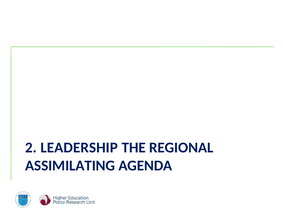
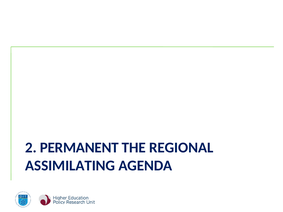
LEADERSHIP: LEADERSHIP -> PERMANENT (79, 148)
